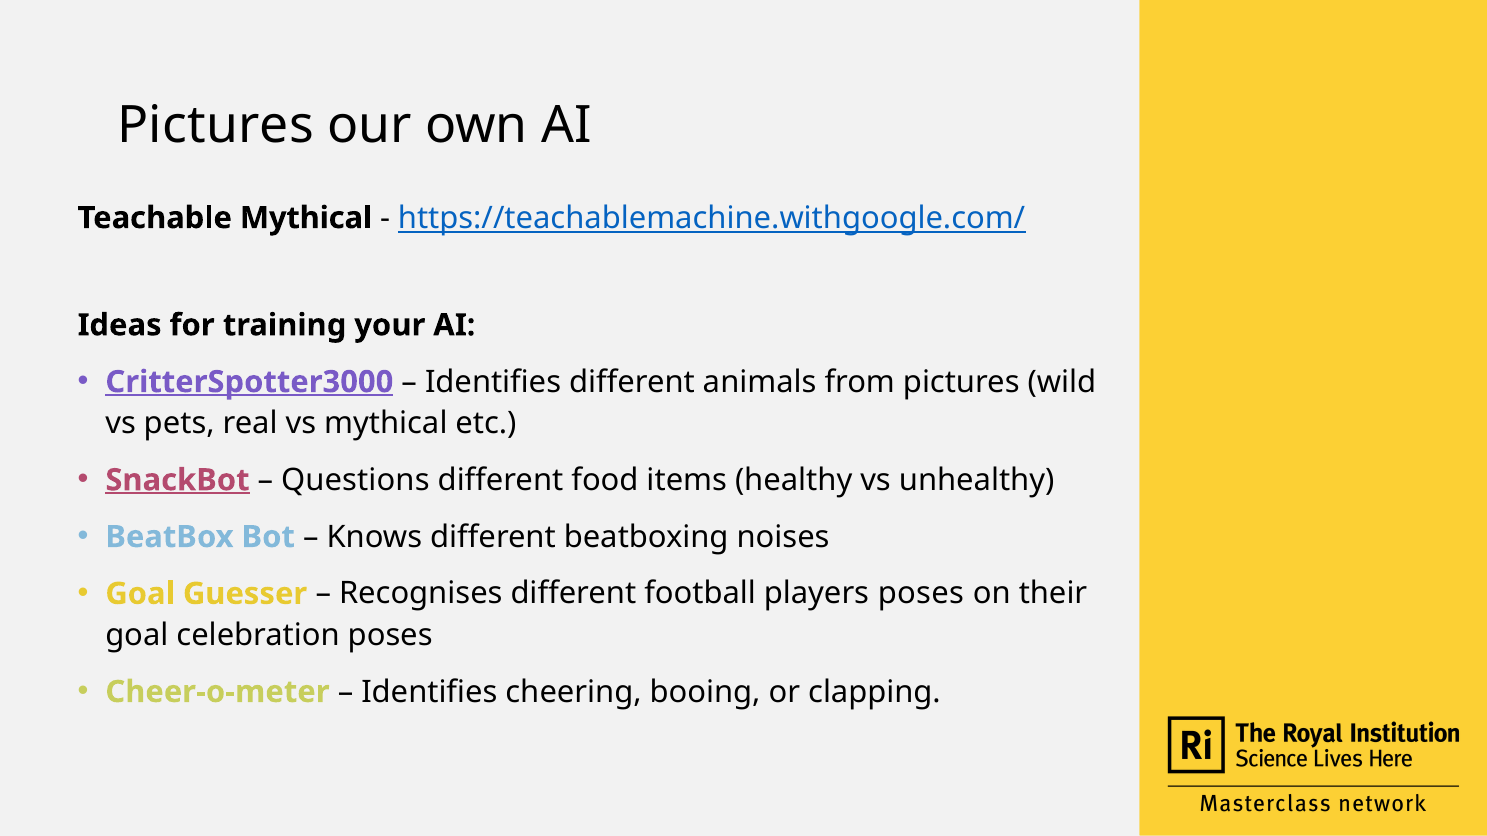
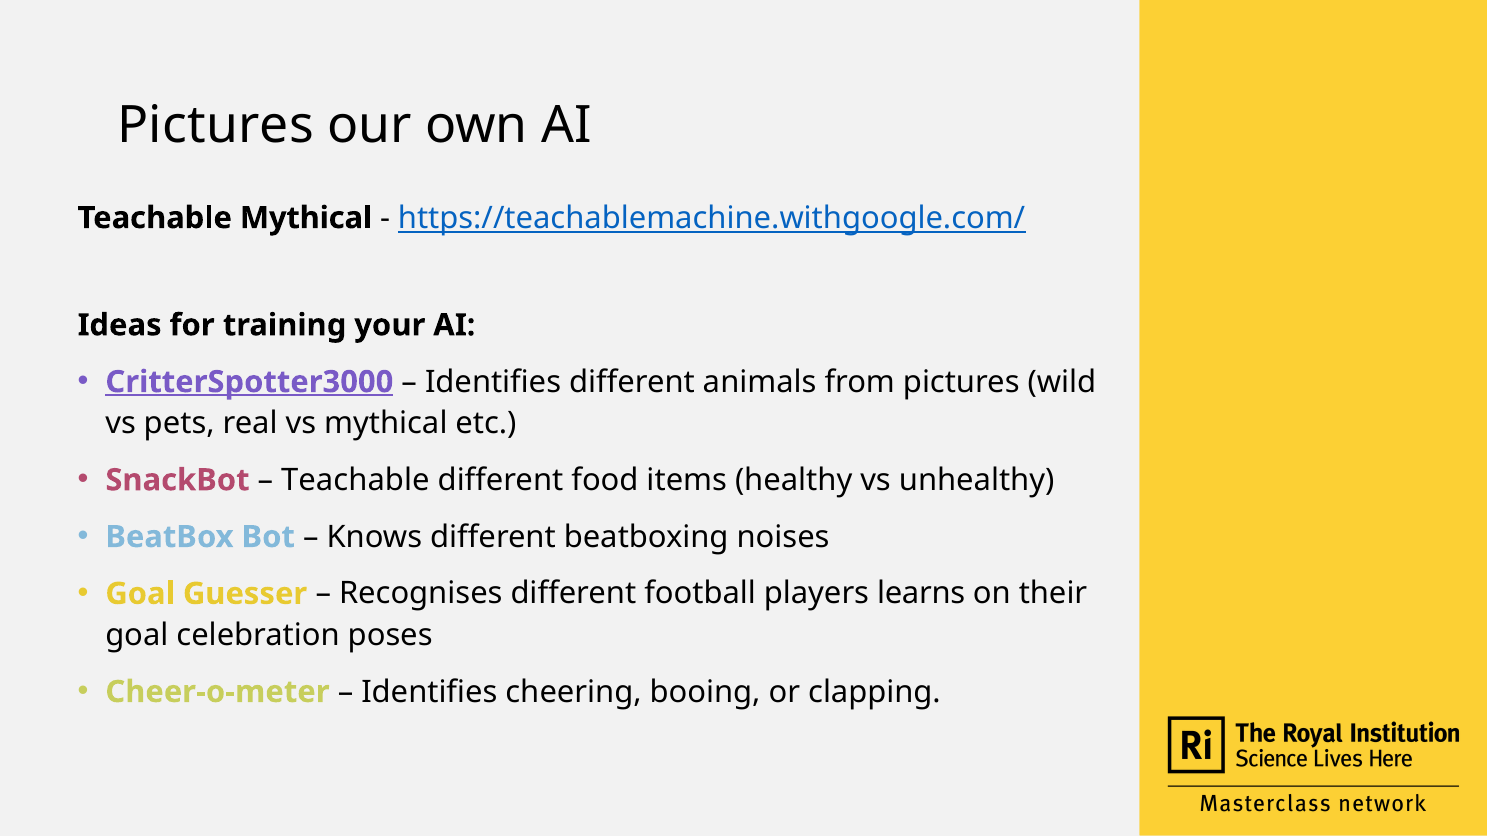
SnackBot underline: present -> none (177, 480)
Questions: Questions -> Teachable (355, 480)
players poses: poses -> learns (921, 594)
